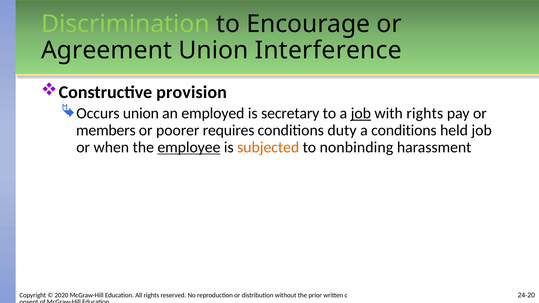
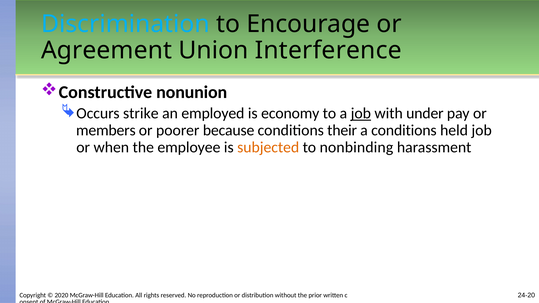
Discrimination colour: light green -> light blue (125, 24)
provision: provision -> nonunion (192, 92)
Occurs union: union -> strike (141, 113)
secretary: secretary -> economy (290, 113)
with rights: rights -> under (425, 113)
requires: requires -> because (229, 130)
duty: duty -> their (342, 130)
employee underline: present -> none (189, 147)
